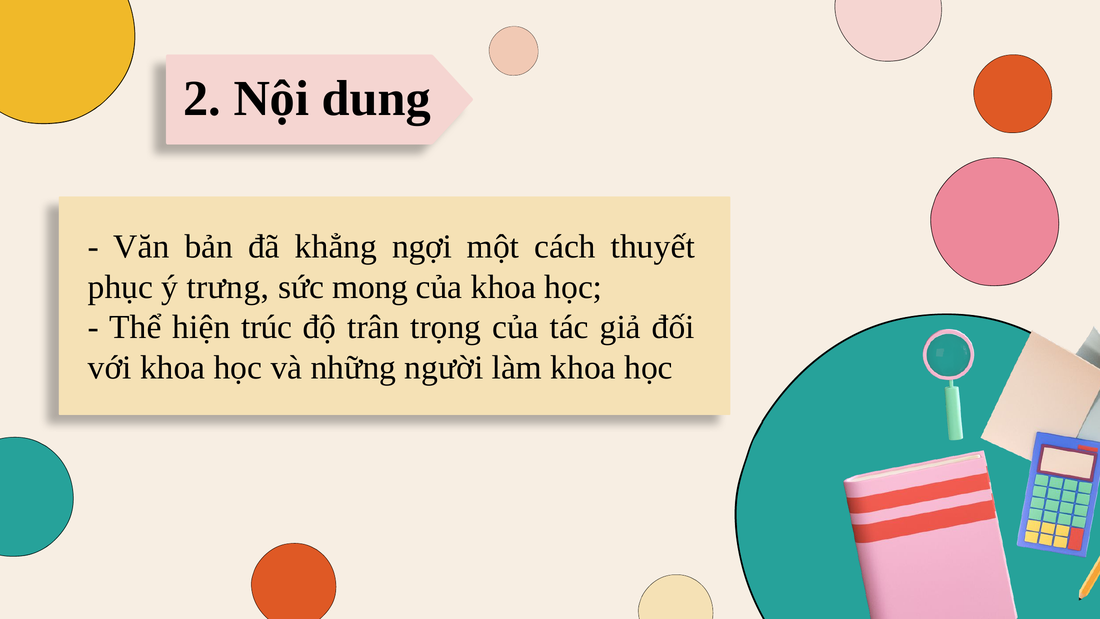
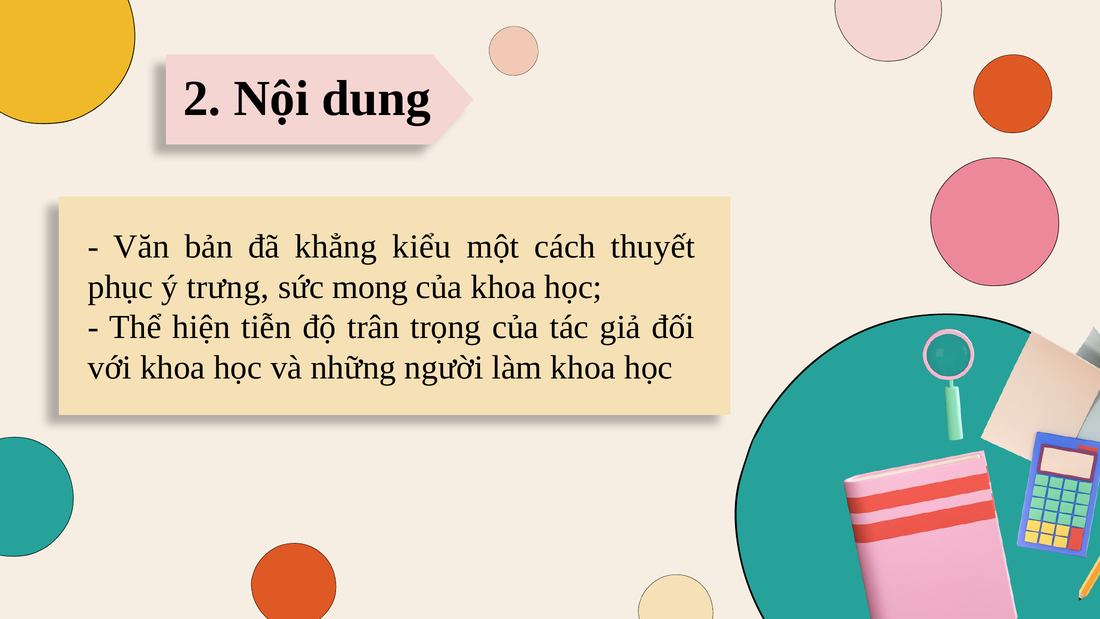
ngợi: ngợi -> kiểu (422, 247)
trúc: trúc -> tiễn (266, 327)
